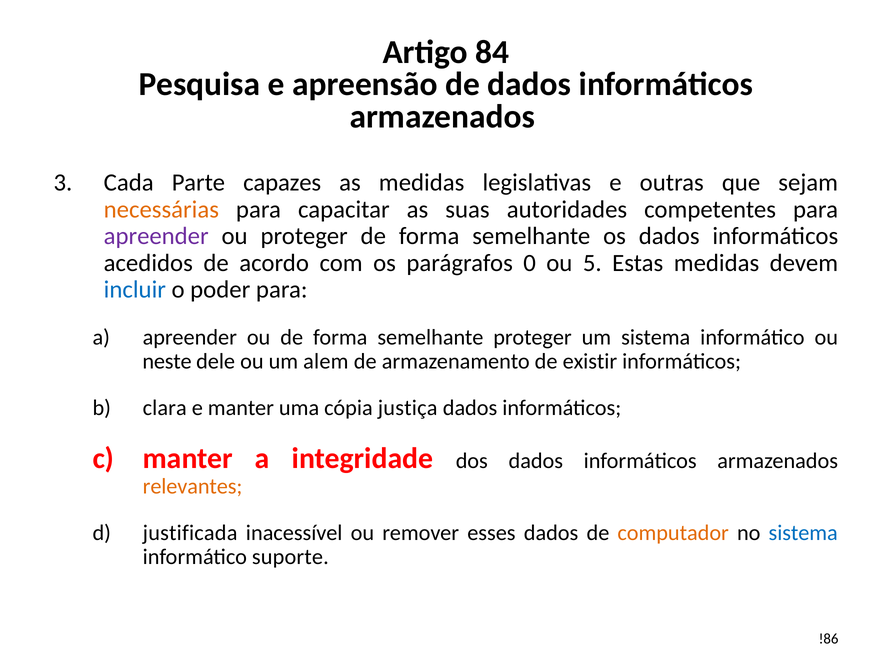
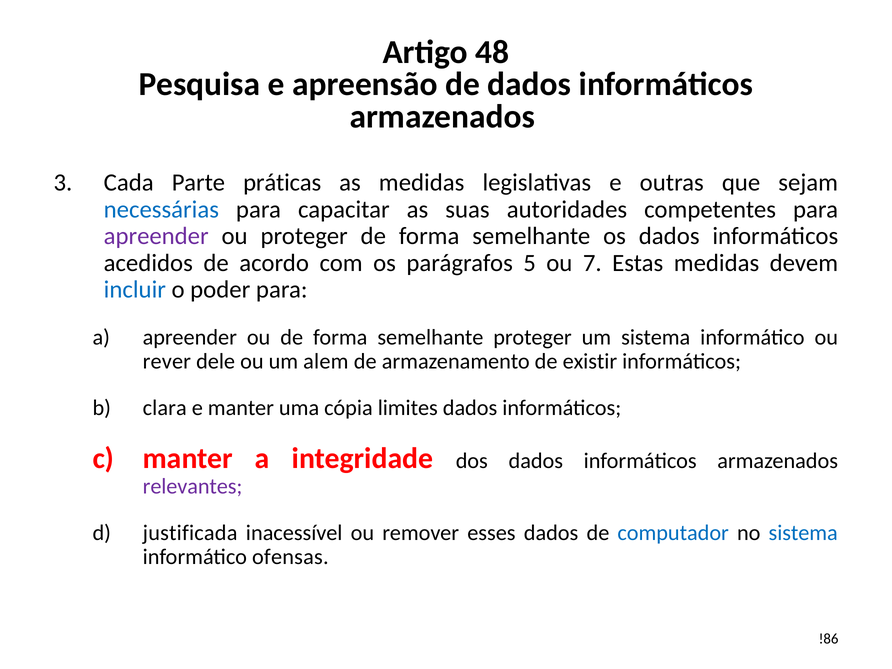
84: 84 -> 48 (492, 52)
capazes: capazes -> práticas (282, 183)
necessárias colour: orange -> blue (161, 209)
0: 0 -> 5 (530, 263)
5: 5 -> 7 (592, 263)
neste: neste -> rever (167, 362)
justiça: justiça -> limites (408, 408)
relevantes colour: orange -> purple (193, 486)
computador colour: orange -> blue (673, 533)
suporte: suporte -> ofensas (290, 557)
